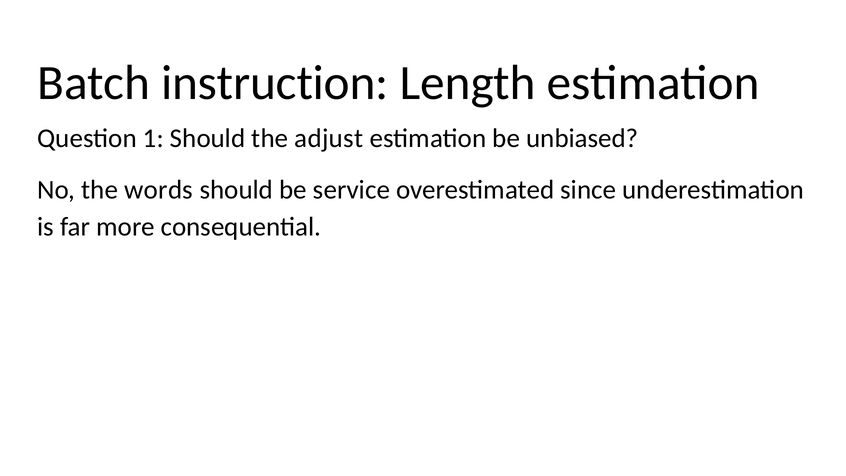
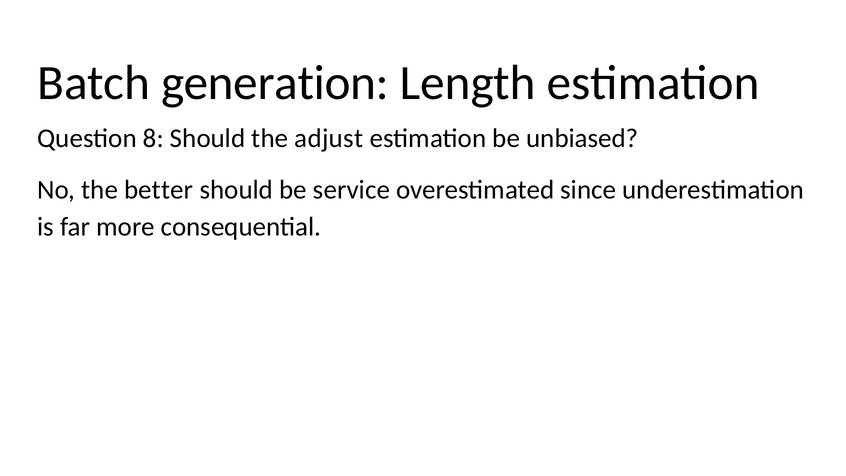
instruction: instruction -> generation (275, 83)
1: 1 -> 8 (153, 138)
words: words -> better (159, 190)
